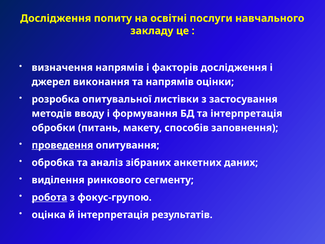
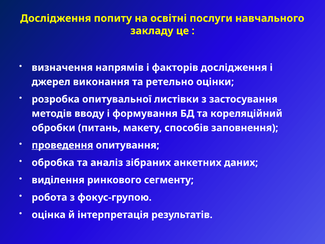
та напрямів: напрямів -> ретельно (170, 82)
та інтерпретація: інтерпретація -> кореляційний (246, 113)
робота underline: present -> none (49, 197)
